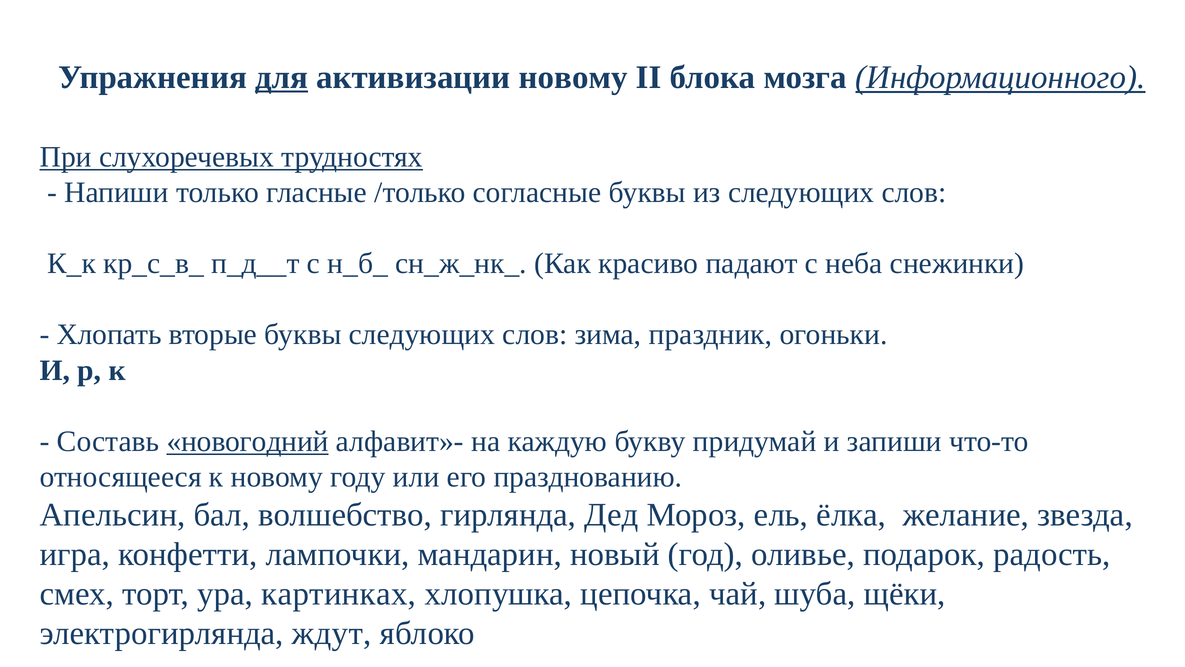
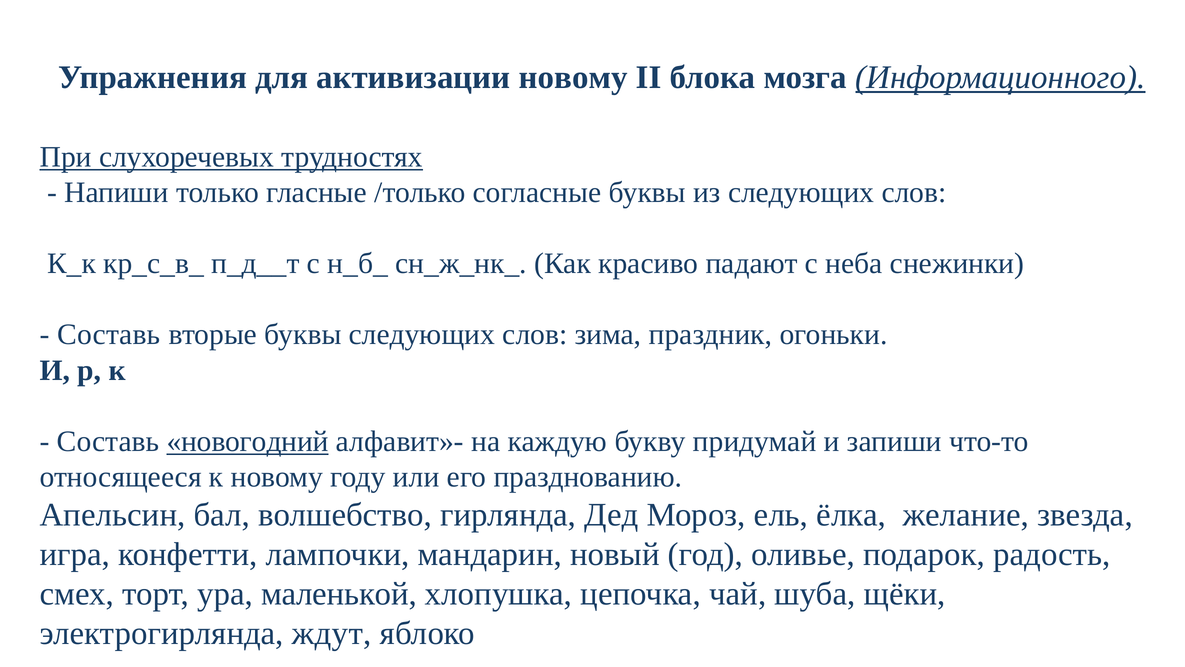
для underline: present -> none (282, 77)
Хлопать: Хлопать -> Составь (109, 334)
картинках: картинках -> маленькой (339, 593)
